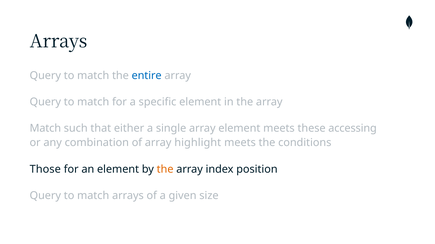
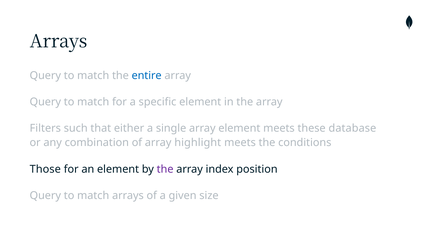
Match: Match -> Filters (45, 129)
accessing: accessing -> database (352, 129)
the colour: orange -> purple (165, 170)
